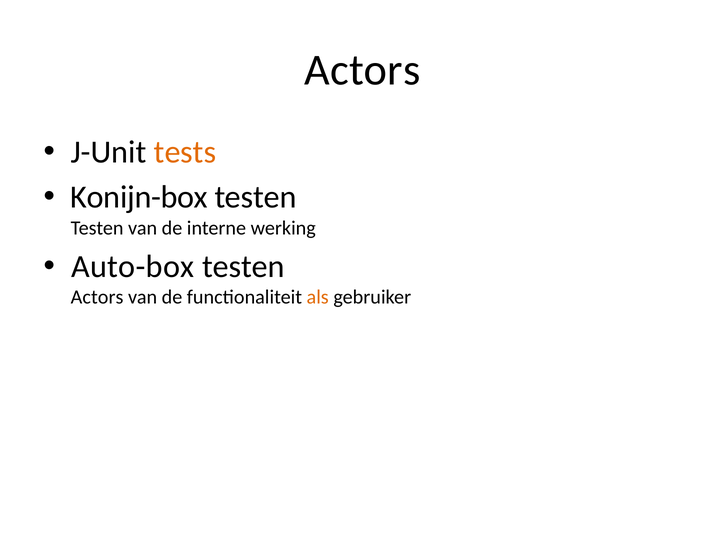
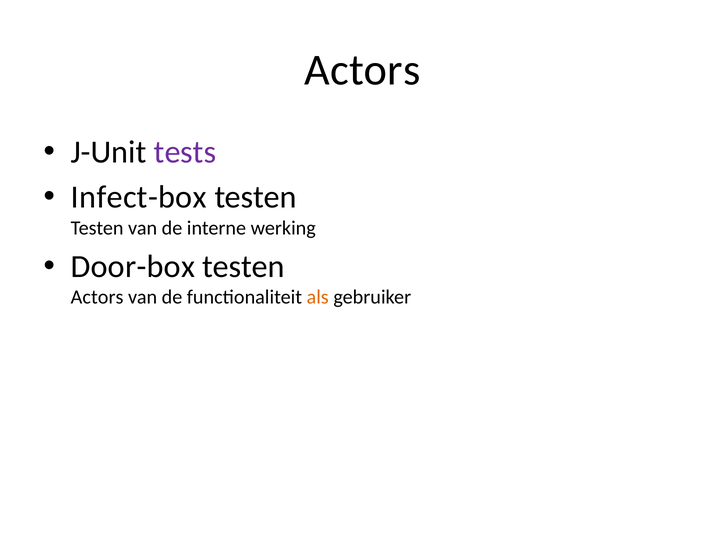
tests colour: orange -> purple (185, 152)
Konijn-box: Konijn-box -> Infect-box (139, 197)
Auto-box: Auto-box -> Door-box (133, 267)
